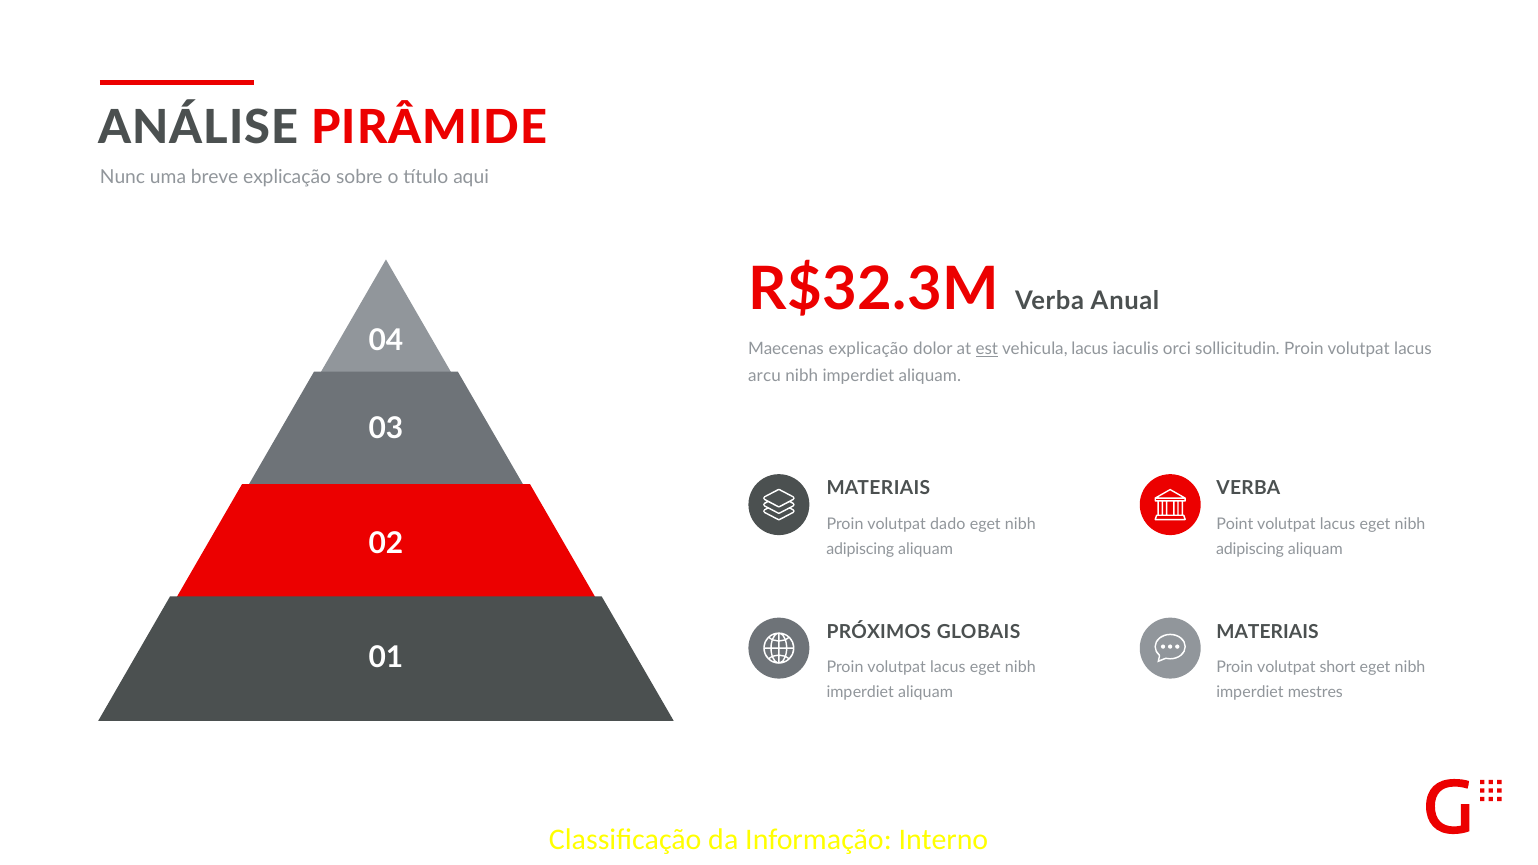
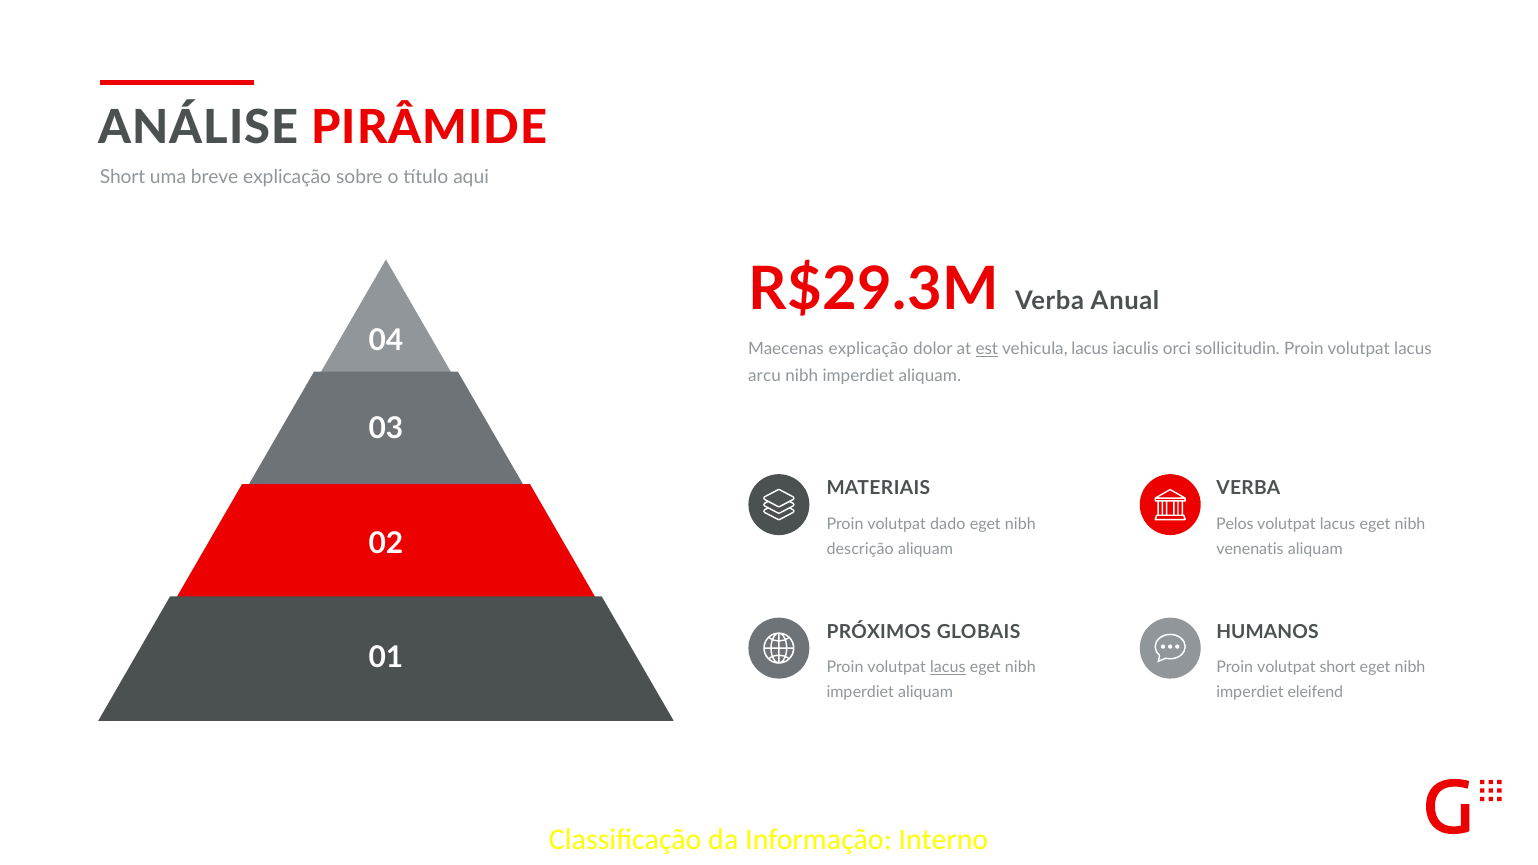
Nunc: Nunc -> Short (123, 177)
R$32.3M: R$32.3M -> R$29.3M (873, 290)
Point: Point -> Pelos (1235, 524)
adipiscing: adipiscing -> descrição (860, 549)
adipiscing: adipiscing -> venenatis (1250, 549)
MATERIAIS: MATERIAIS -> HUMANOS (1267, 632)
lacus underline: none -> present (948, 668)
mestres: mestres -> eleifend (1315, 693)
